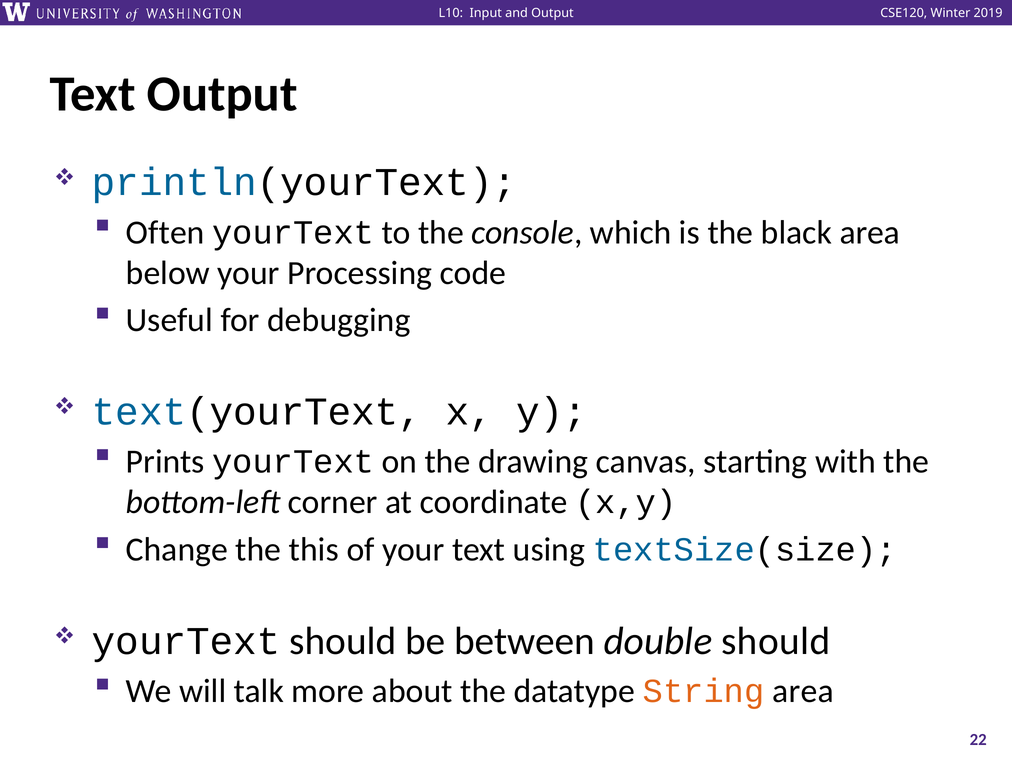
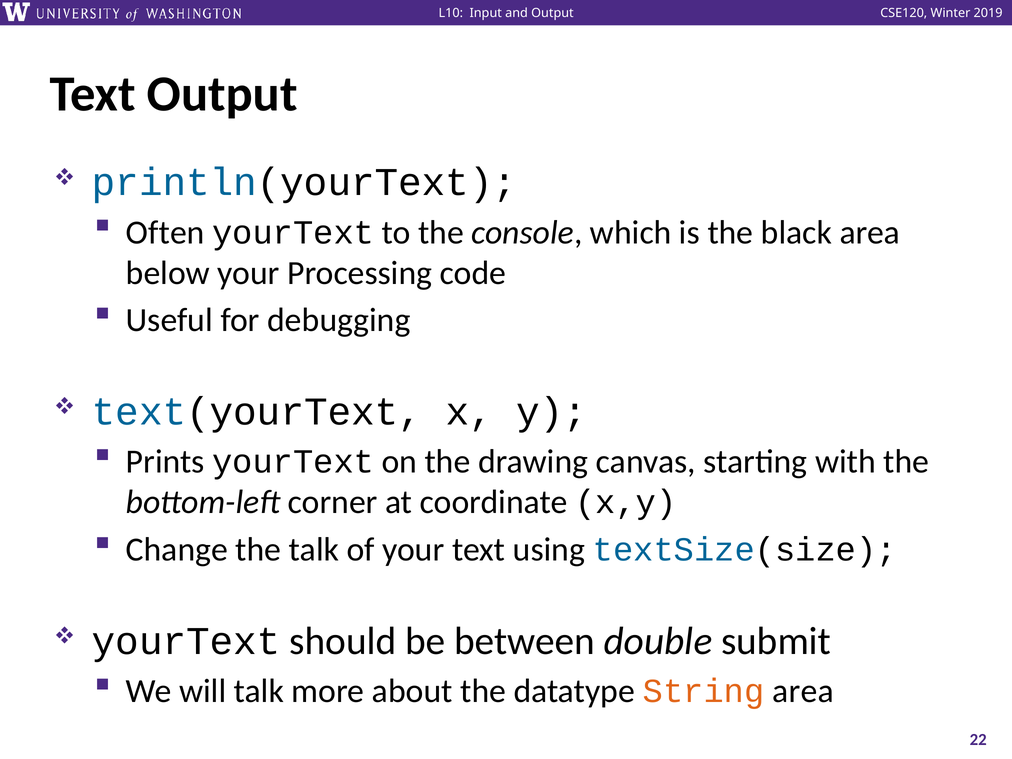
the this: this -> talk (314, 550)
double should: should -> submit (776, 641)
